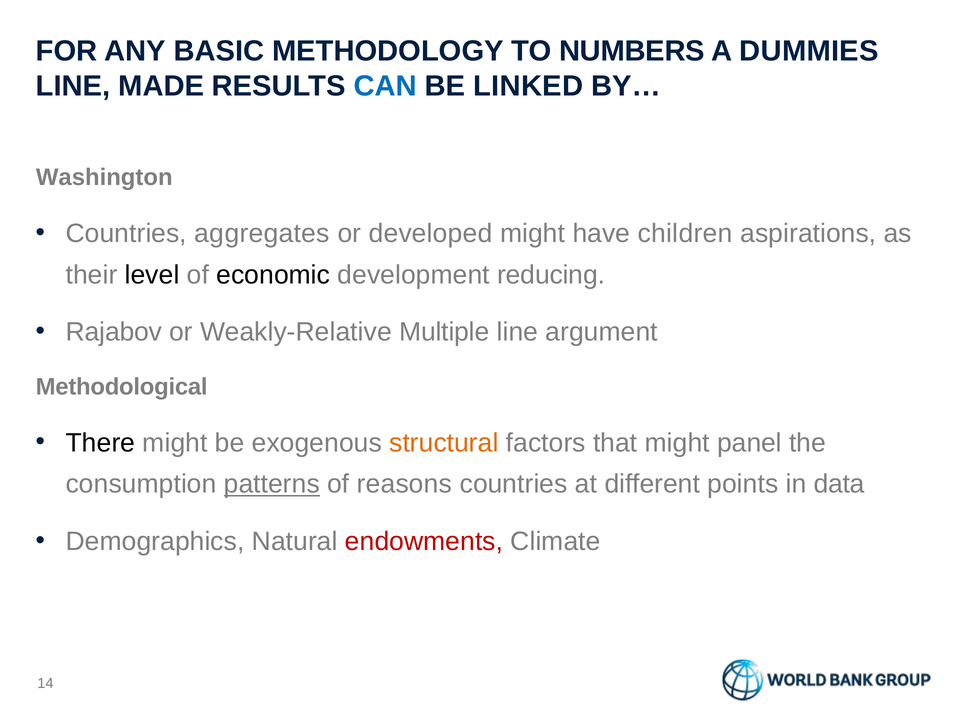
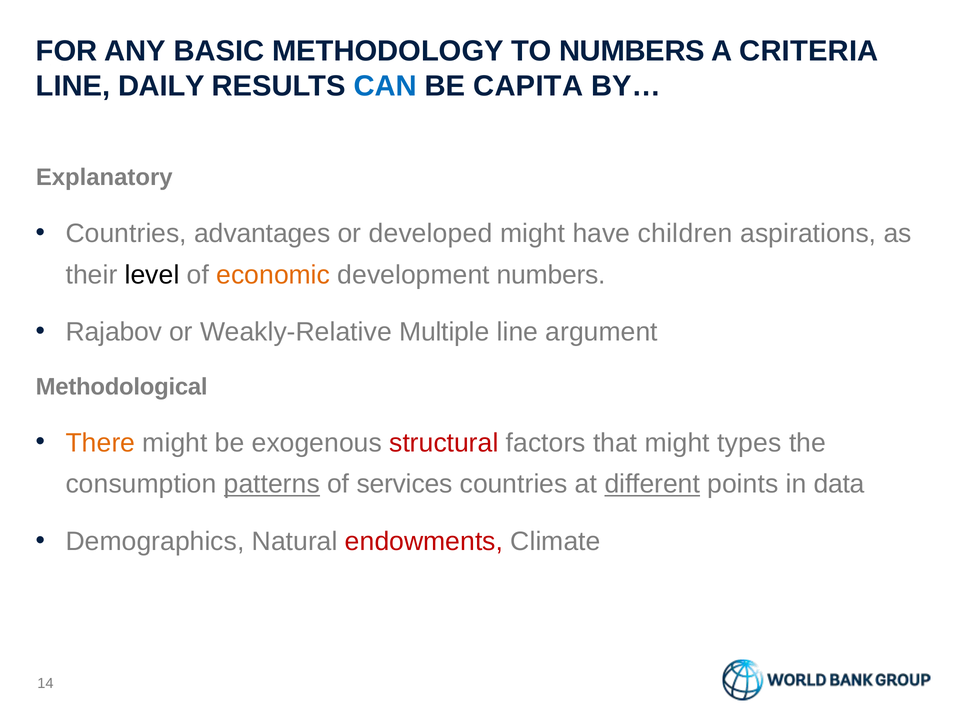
DUMMIES: DUMMIES -> CRITERIA (809, 51)
MADE: MADE -> DAILY (161, 86)
LINKED: LINKED -> CAPITA (528, 86)
Washington: Washington -> Explanatory (104, 177)
aggregates: aggregates -> advantages (262, 233)
economic colour: black -> orange (273, 275)
development reducing: reducing -> numbers (551, 275)
There colour: black -> orange (100, 443)
structural colour: orange -> red (444, 443)
panel: panel -> types (749, 443)
reasons: reasons -> services (405, 484)
different underline: none -> present (652, 484)
